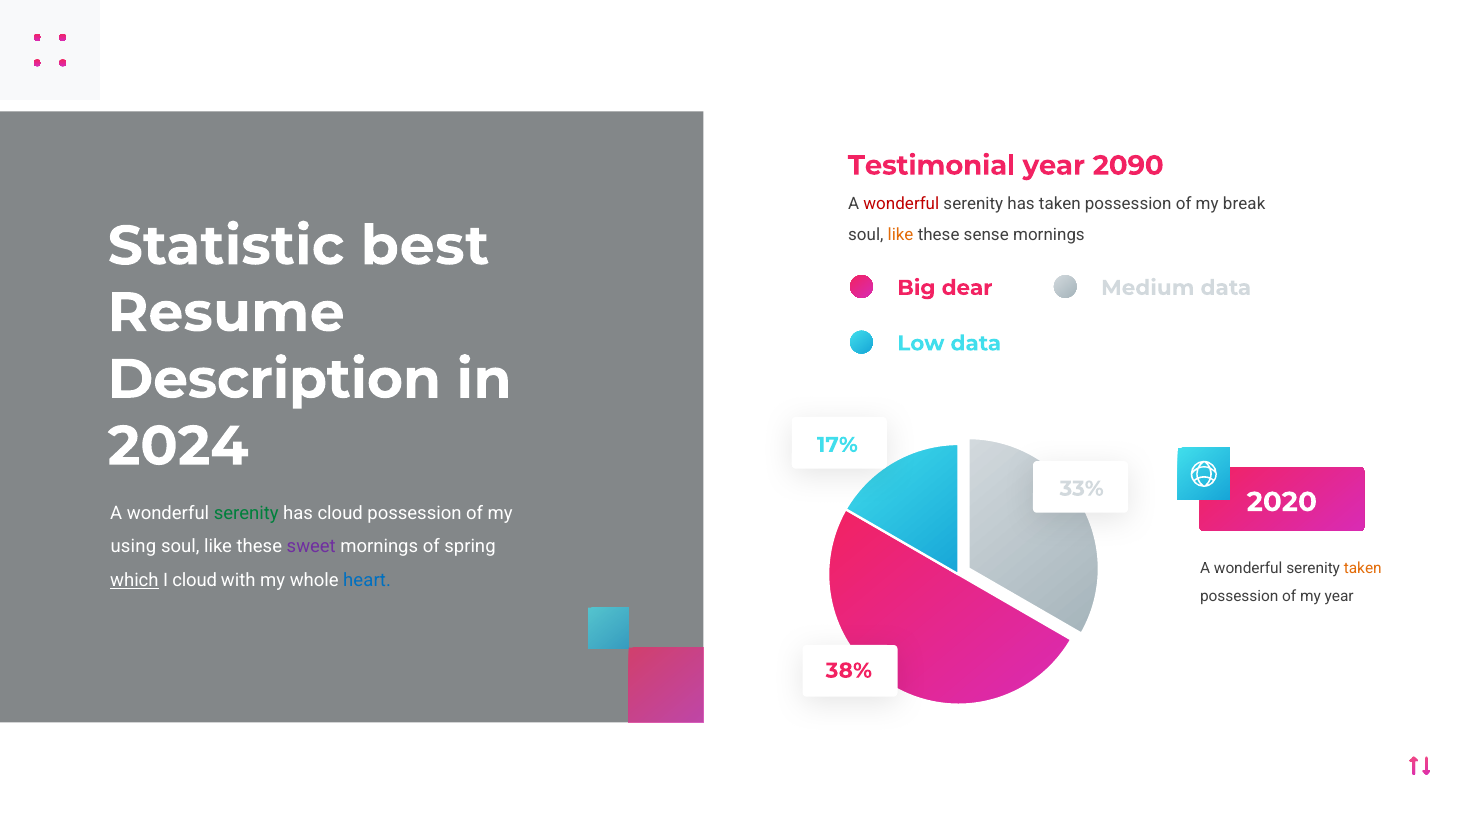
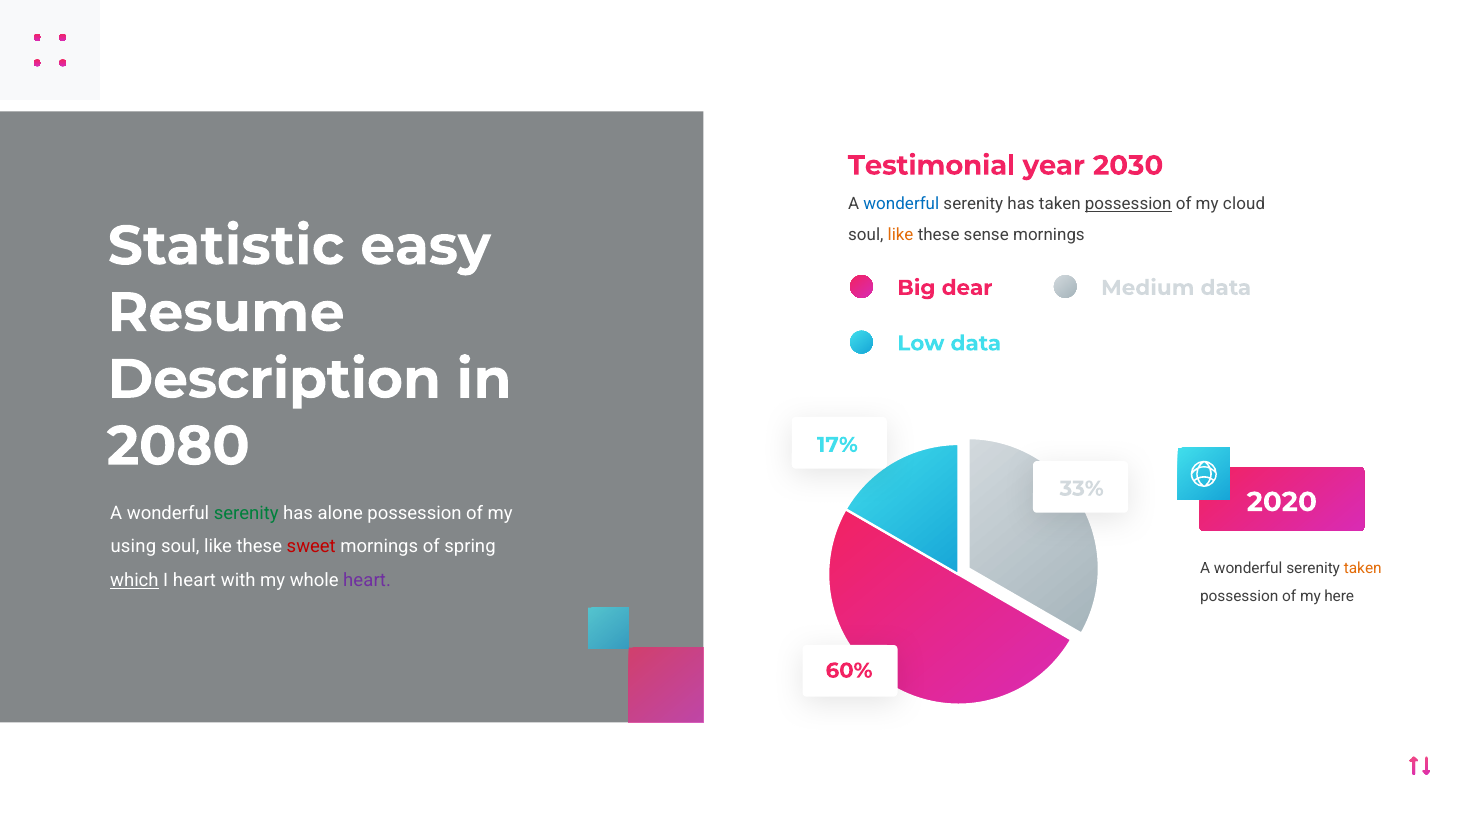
2090: 2090 -> 2030 (1128, 165)
wonderful colour: red -> blue (901, 204)
possession underline: none -> present (1128, 204)
break: break -> cloud (1244, 204)
best: best -> easy (426, 246)
2024: 2024 -> 2080 (178, 446)
has cloud: cloud -> alone (340, 513)
sweet colour: purple -> red (311, 547)
I cloud: cloud -> heart (195, 580)
heart colour: blue -> purple (367, 580)
my year: year -> here (1339, 596)
38%: 38% -> 60% (849, 670)
